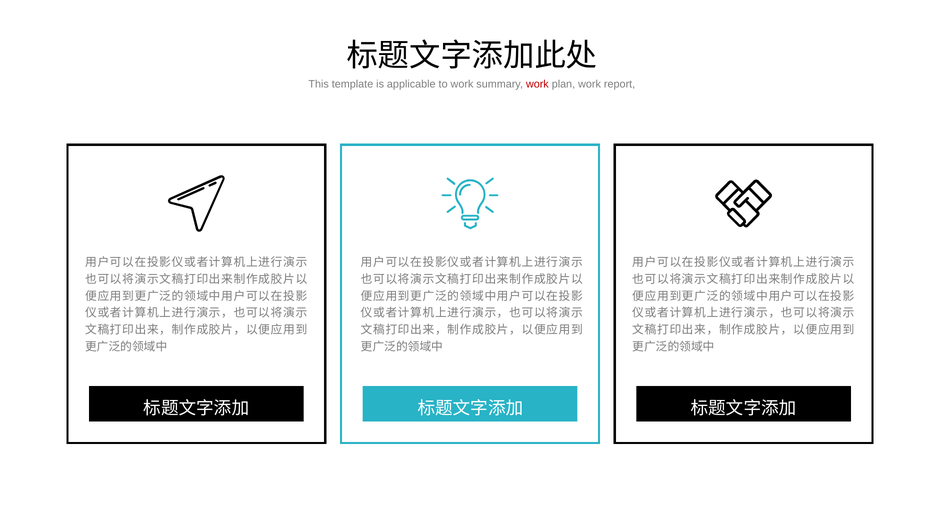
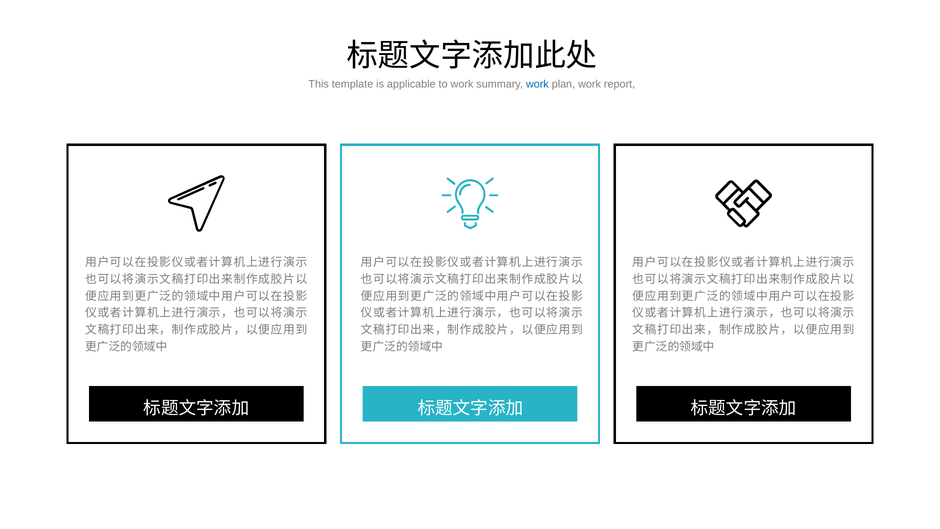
work colour: red -> blue (537, 84)
